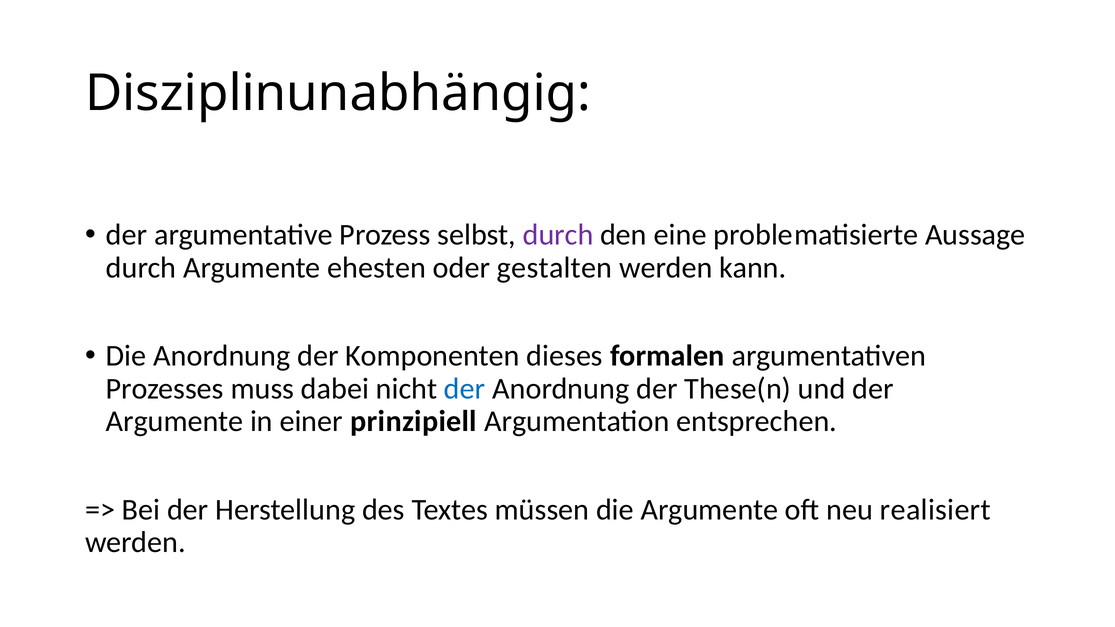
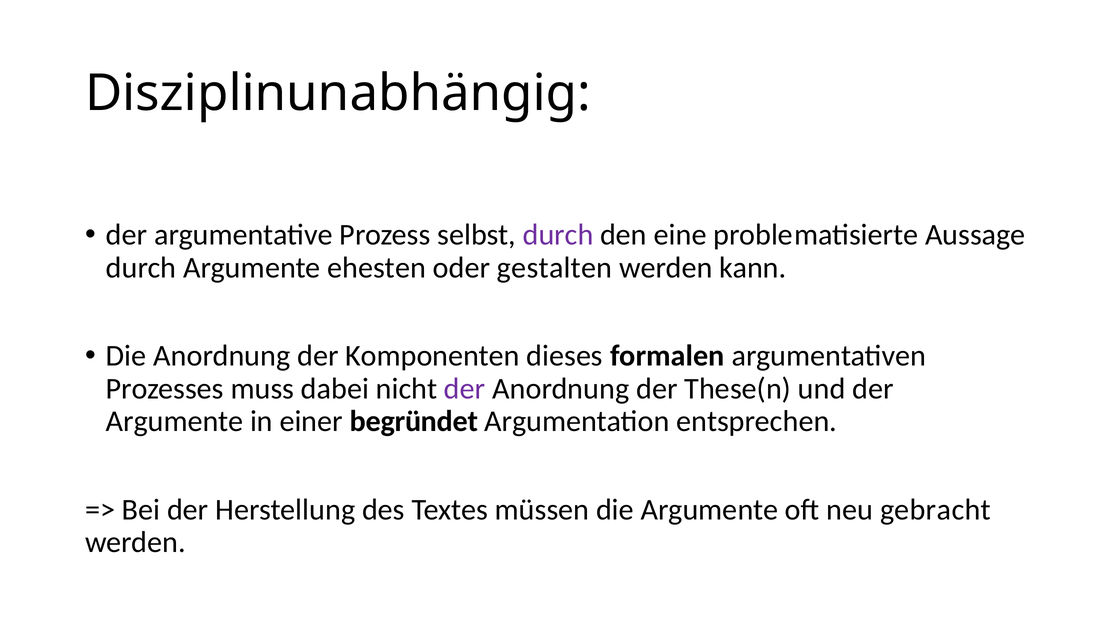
der colour: blue -> purple (465, 389)
prinzipiell: prinzipiell -> begründet (414, 421)
realisiert: realisiert -> gebracht (935, 510)
